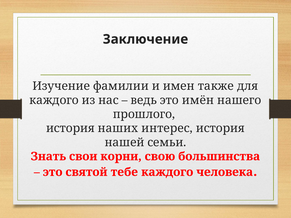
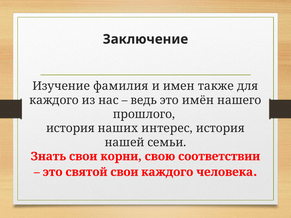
фамилии: фамилии -> фамилия (121, 86)
большинства: большинства -> соответствии (219, 157)
святой тебе: тебе -> свои (124, 172)
